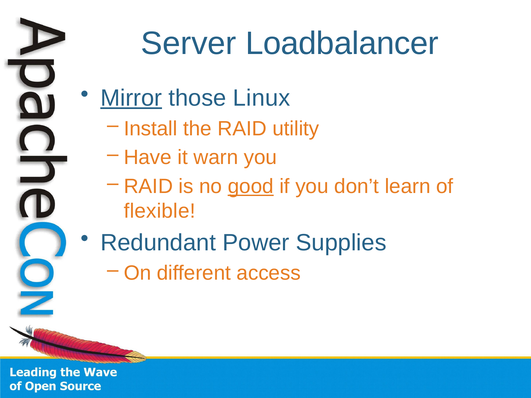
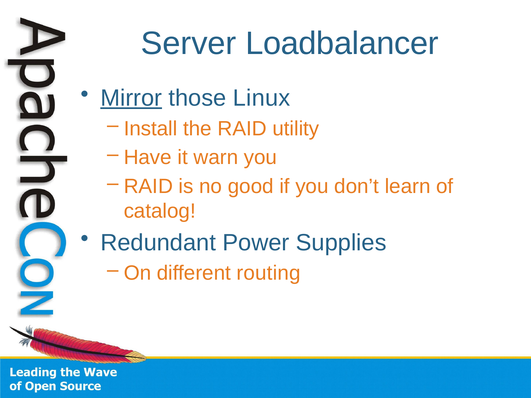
good underline: present -> none (251, 186)
flexible: flexible -> catalog (160, 211)
access: access -> routing (269, 273)
